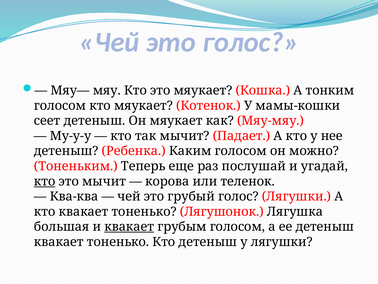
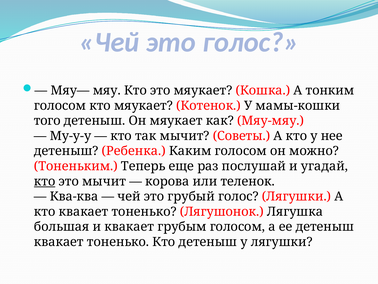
сеет: сеет -> того (47, 121)
Падает: Падает -> Советы (241, 136)
квакает underline: present -> none (129, 226)
